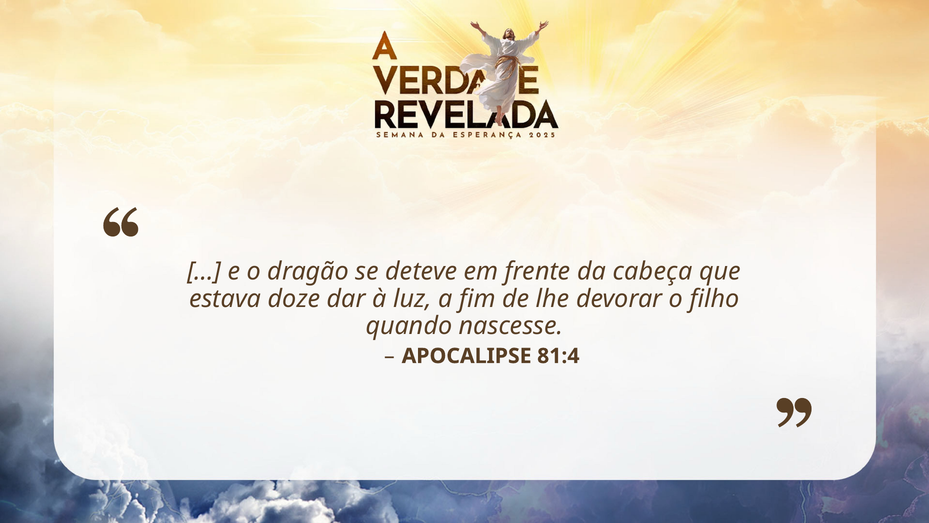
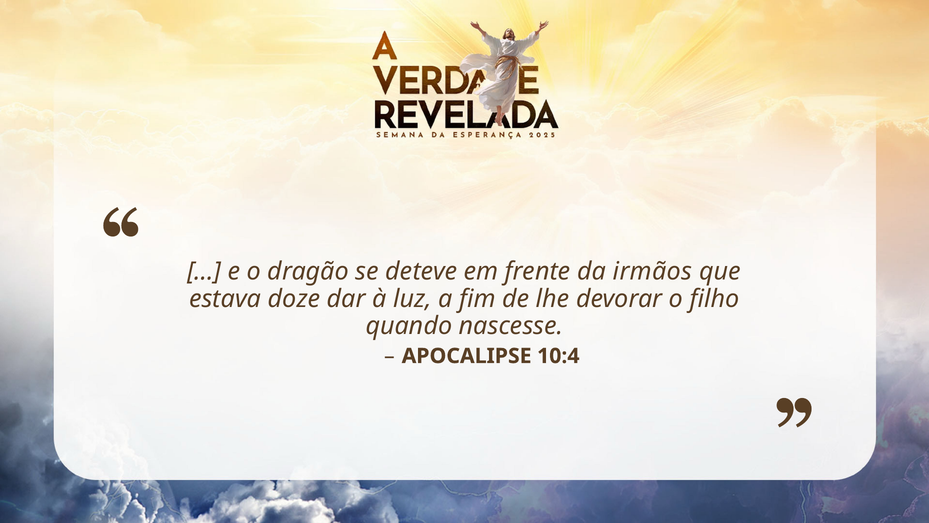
cabeça: cabeça -> irmãos (652, 271)
81:4: 81:4 -> 10:4 (558, 356)
